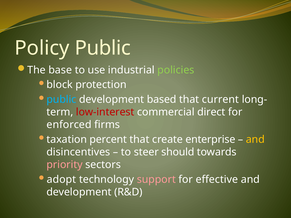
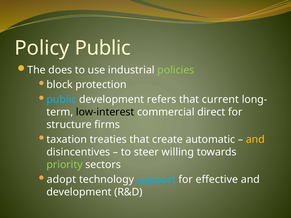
base: base -> does (60, 70)
based: based -> refers (162, 100)
low-interest colour: red -> black (105, 112)
enforced: enforced -> structure (69, 125)
percent: percent -> treaties (108, 140)
enterprise: enterprise -> automatic (210, 140)
should: should -> willing (178, 152)
priority colour: pink -> light green (65, 165)
support colour: pink -> light blue (156, 180)
